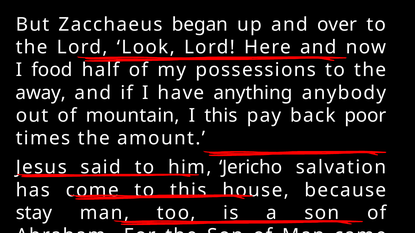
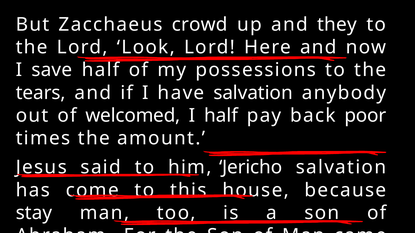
began: began -> crowd (200, 25)
over: over -> they (337, 25)
I food: food -> save (52, 70)
away: away -> tears (41, 93)
have anything: anything -> salvation (253, 93)
mountain: mountain -> welcomed (133, 116)
I this: this -> half (221, 116)
